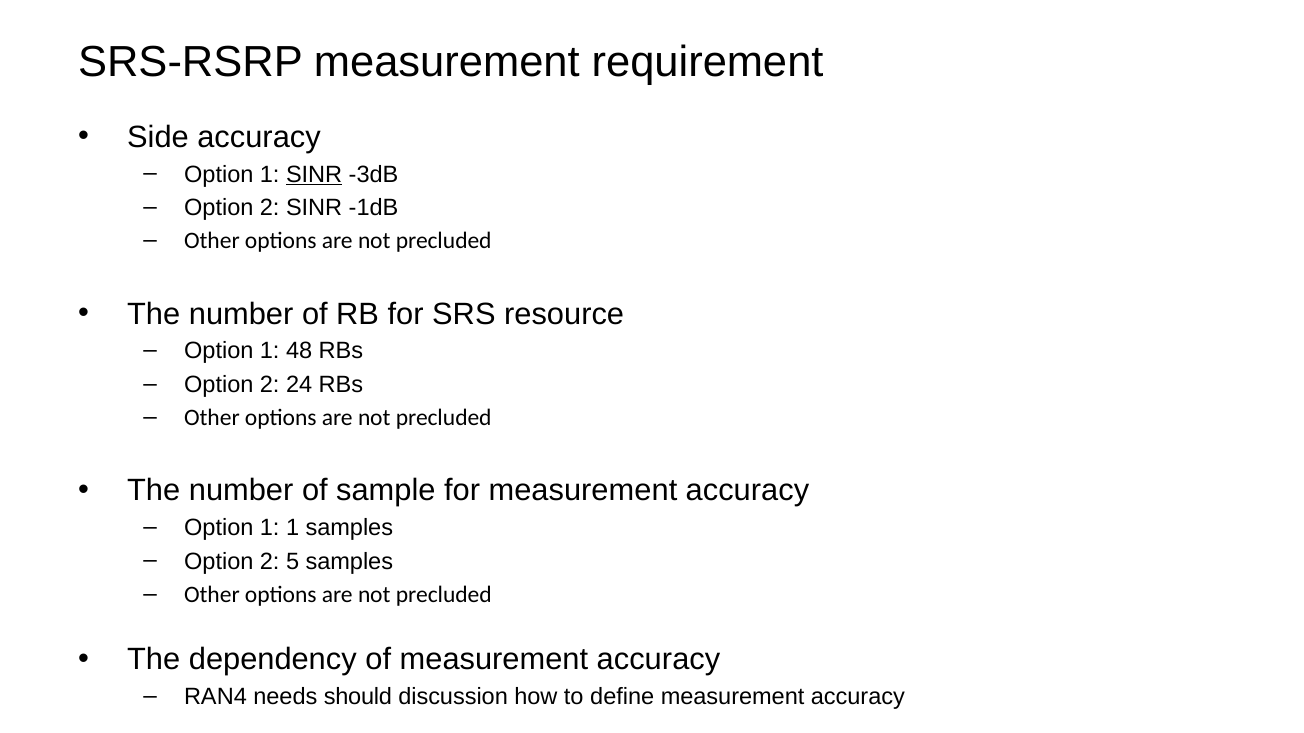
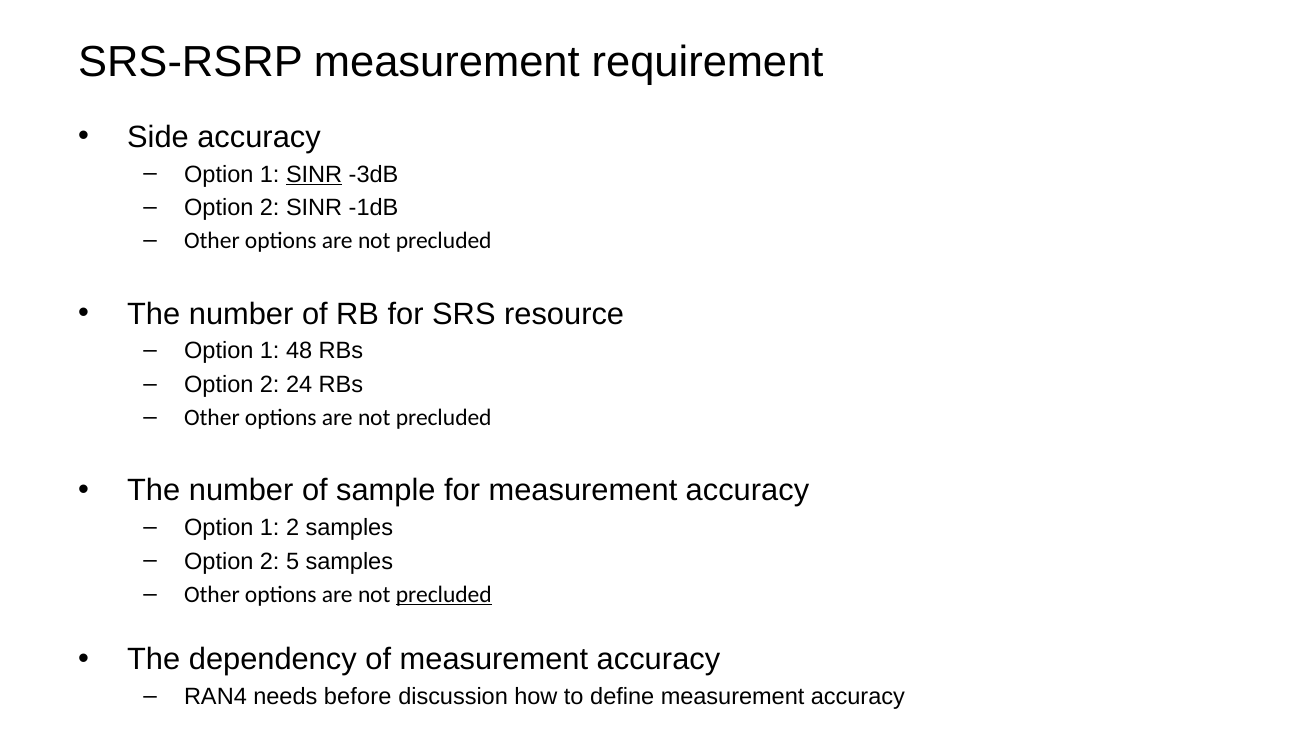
1 1: 1 -> 2 (293, 528)
precluded underline: none -> present (444, 595)
should: should -> before (358, 697)
